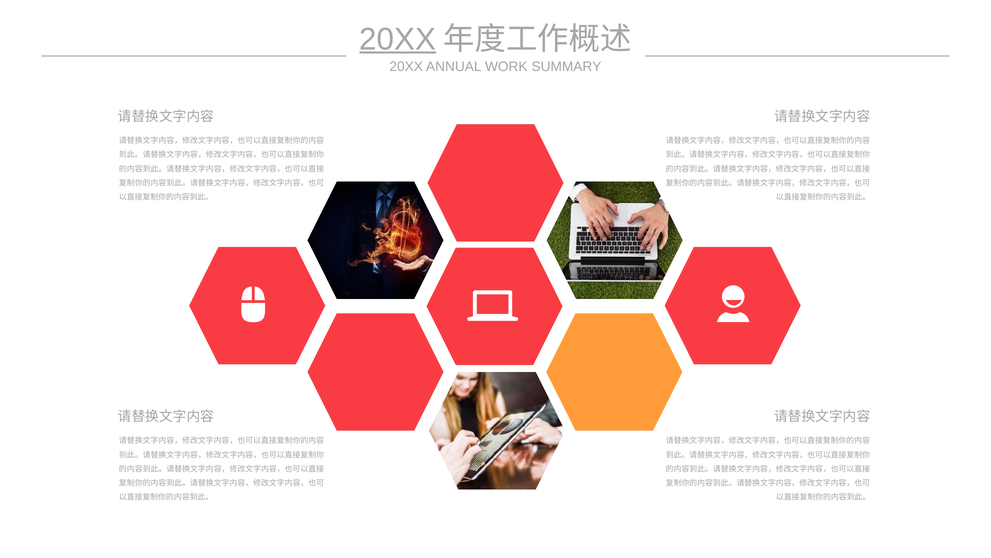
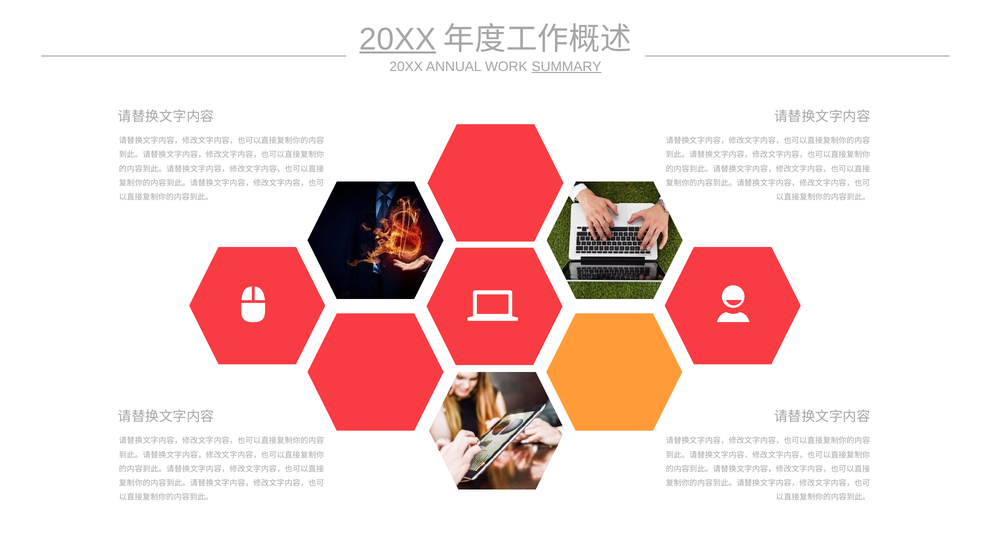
SUMMARY underline: none -> present (566, 67)
